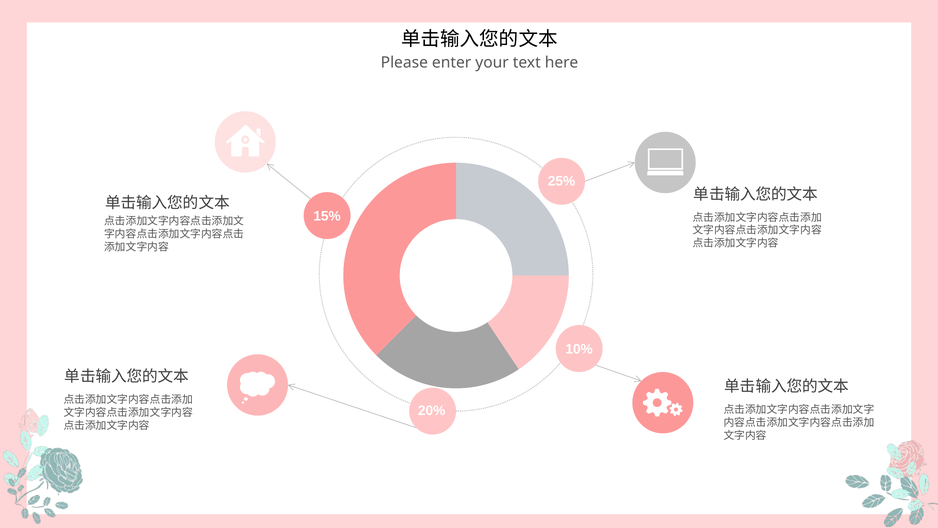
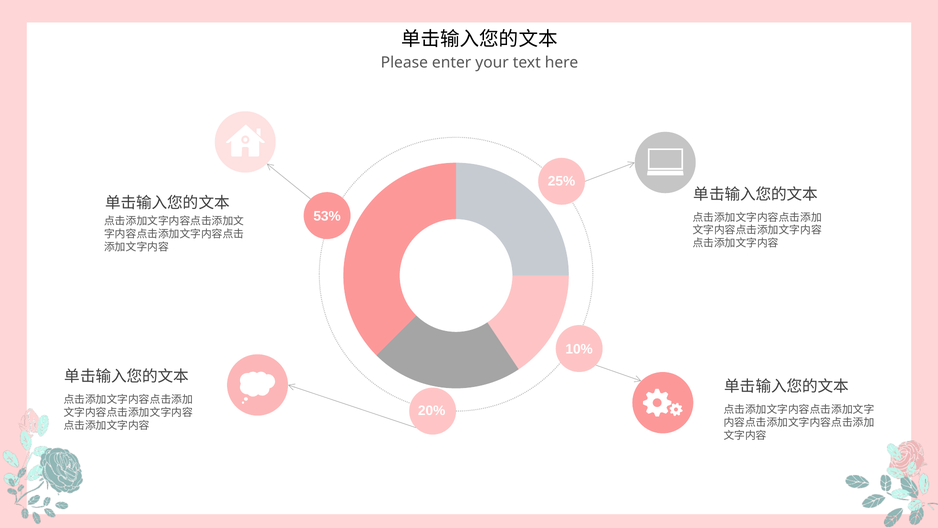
15%: 15% -> 53% (327, 216)
